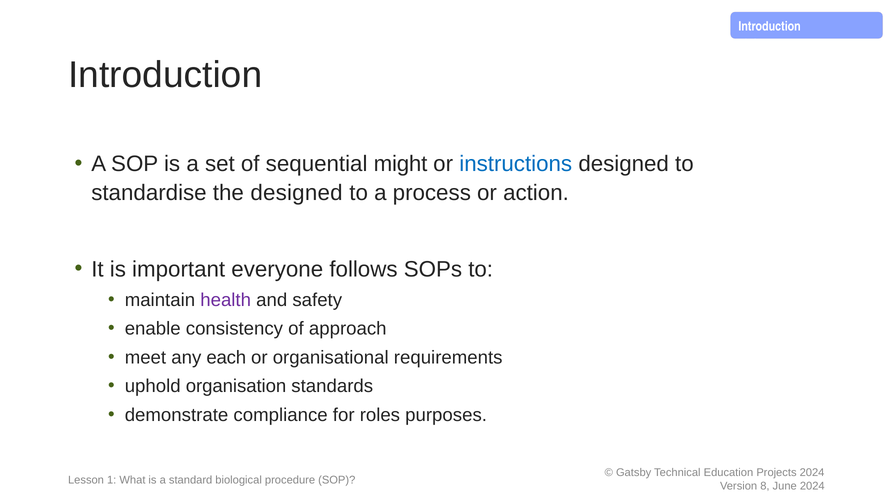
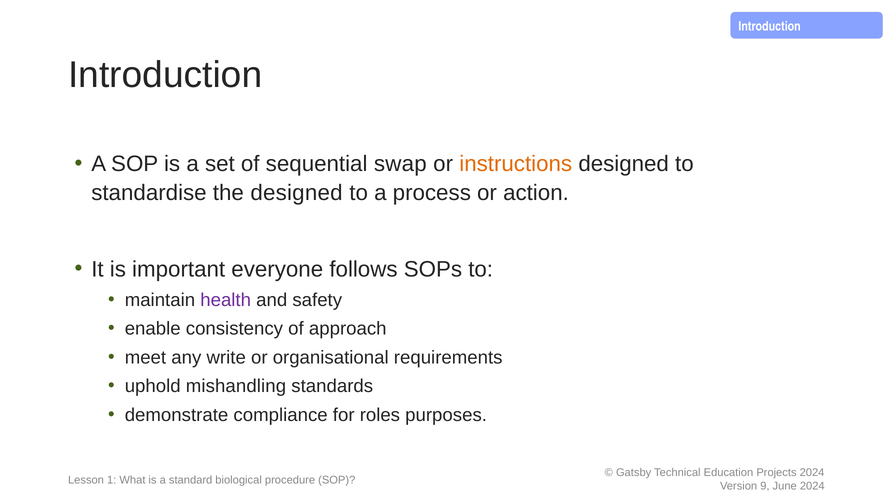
might: might -> swap (400, 164)
instructions colour: blue -> orange (516, 164)
each: each -> write (226, 358)
organisation: organisation -> mishandling (236, 386)
8: 8 -> 9 (765, 486)
